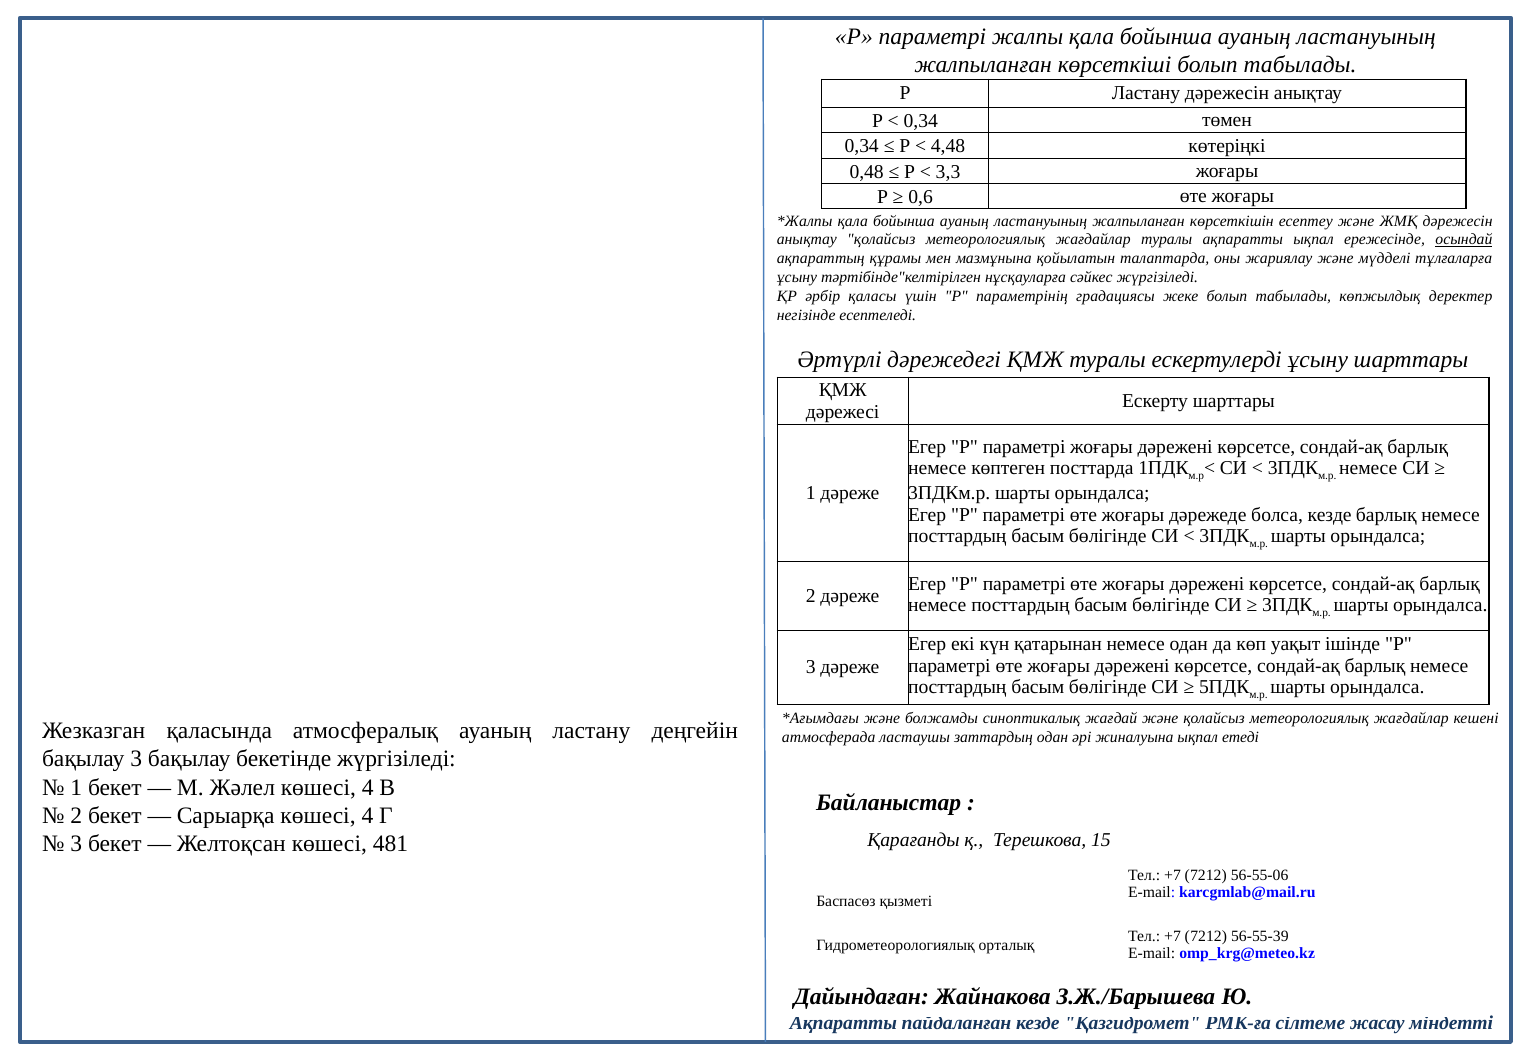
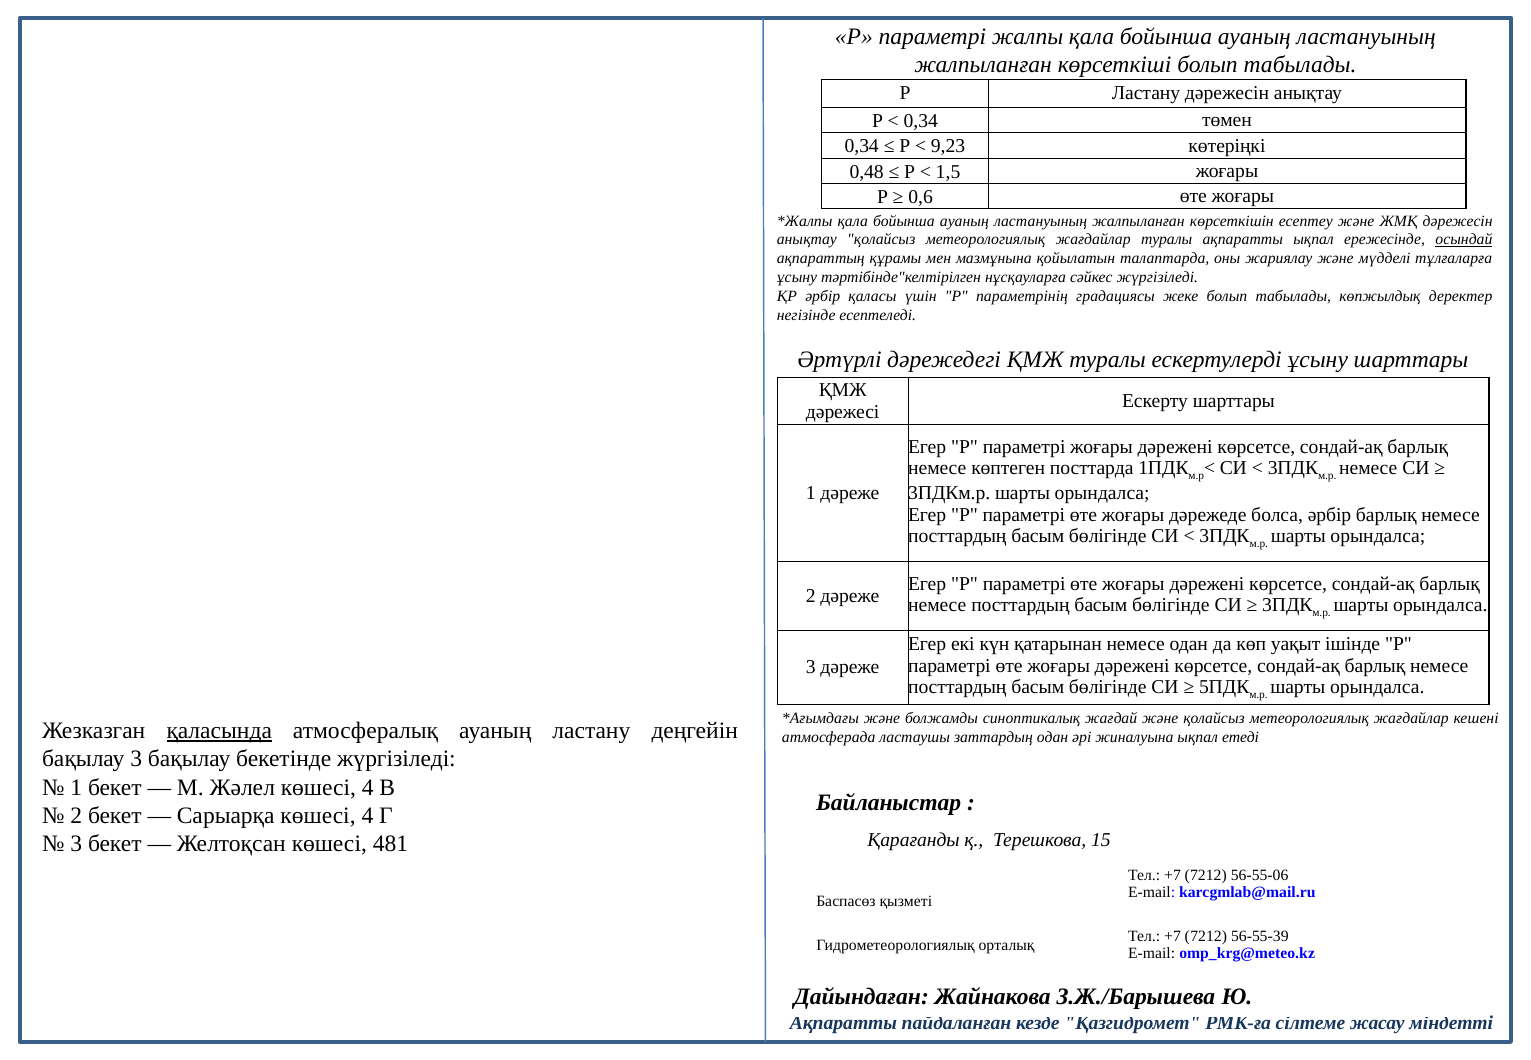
4,48: 4,48 -> 9,23 (948, 146)
3,3: 3,3 -> 1,5 (948, 172)
болса кезде: кезде -> әрбір (1330, 515)
қаласында underline: none -> present (219, 731)
